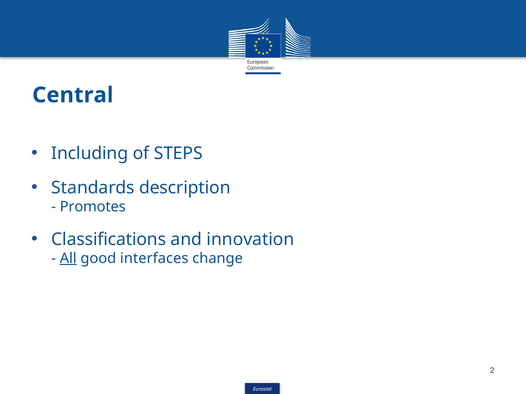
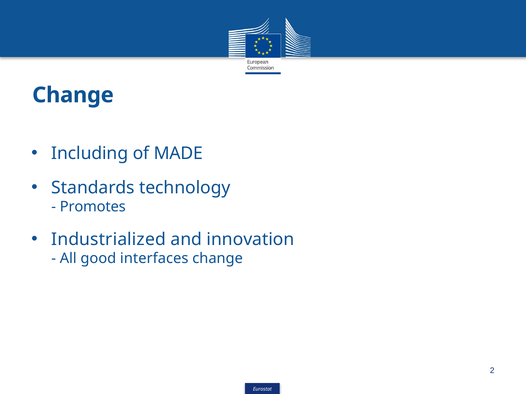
Central: Central -> Change (73, 95)
STEPS: STEPS -> MADE (178, 154)
description: description -> technology (185, 188)
Classifications: Classifications -> Industrialized (109, 240)
All underline: present -> none (68, 259)
